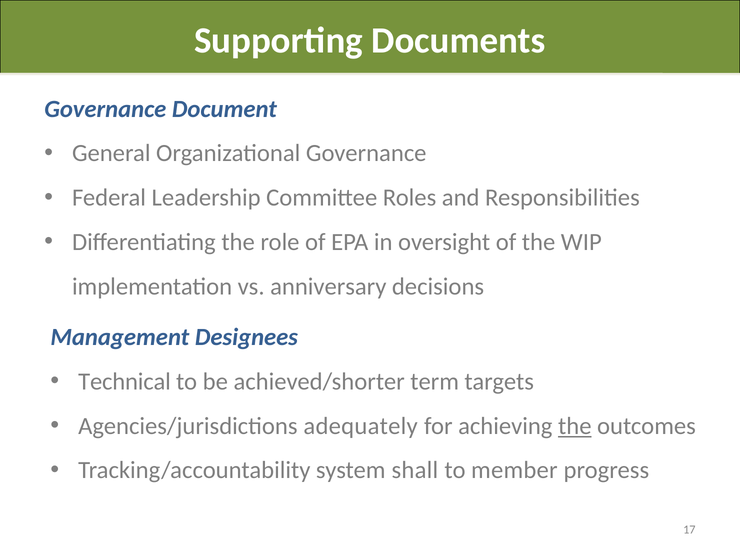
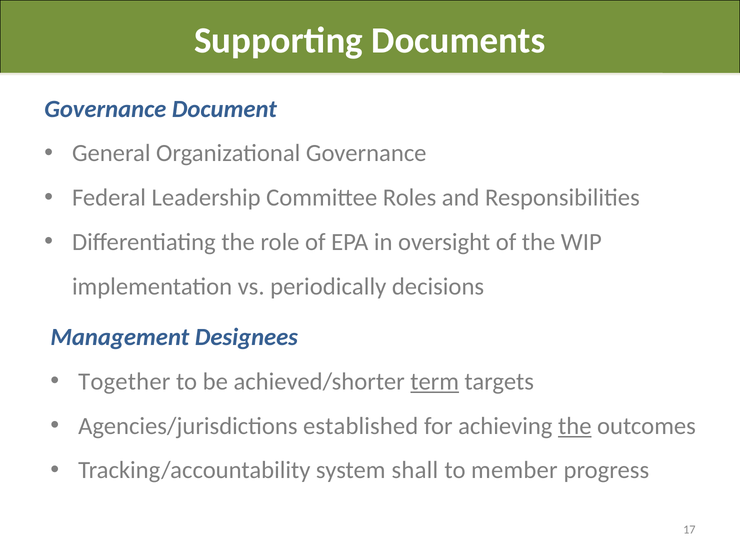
anniversary: anniversary -> periodically (328, 287)
Technical: Technical -> Together (124, 382)
term underline: none -> present (435, 382)
adequately: adequately -> established (361, 426)
